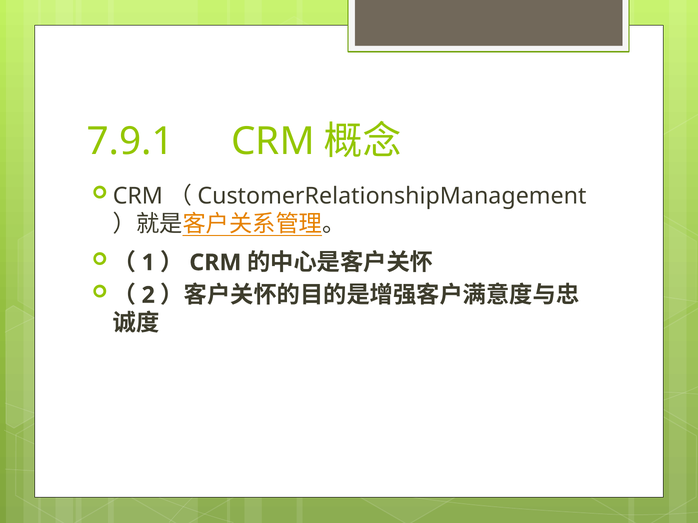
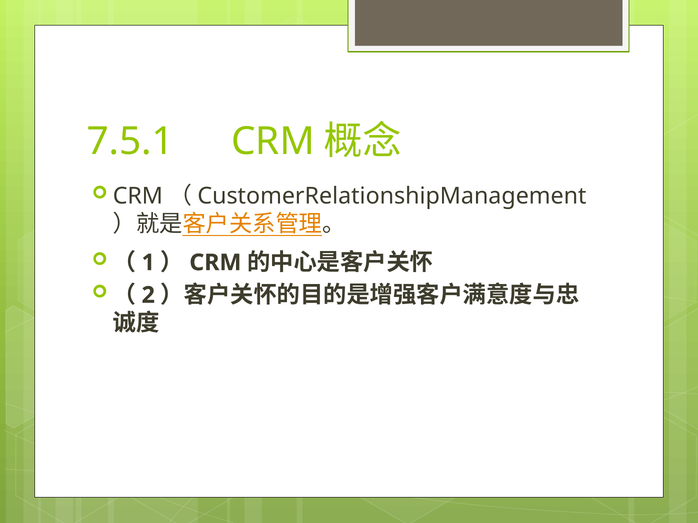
7.9.1: 7.9.1 -> 7.5.1 (130, 142)
